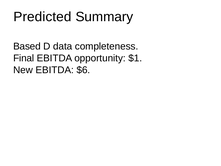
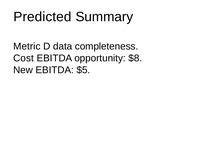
Based: Based -> Metric (27, 46)
Final: Final -> Cost (24, 58)
$1: $1 -> $8 (135, 58)
$6: $6 -> $5 (83, 70)
